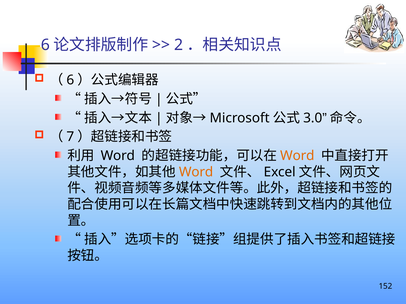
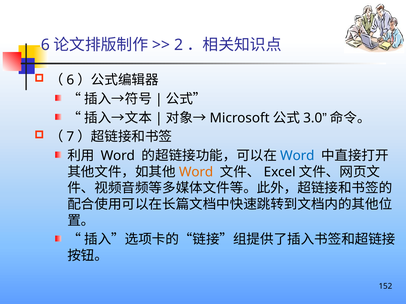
Word colour: orange -> blue (297, 156)
